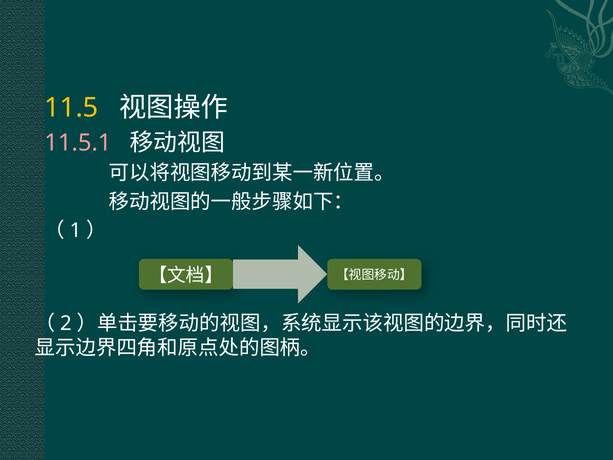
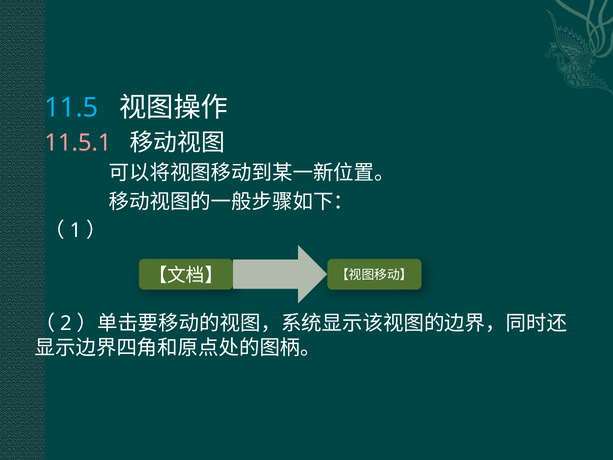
11.5 colour: yellow -> light blue (71, 107)
